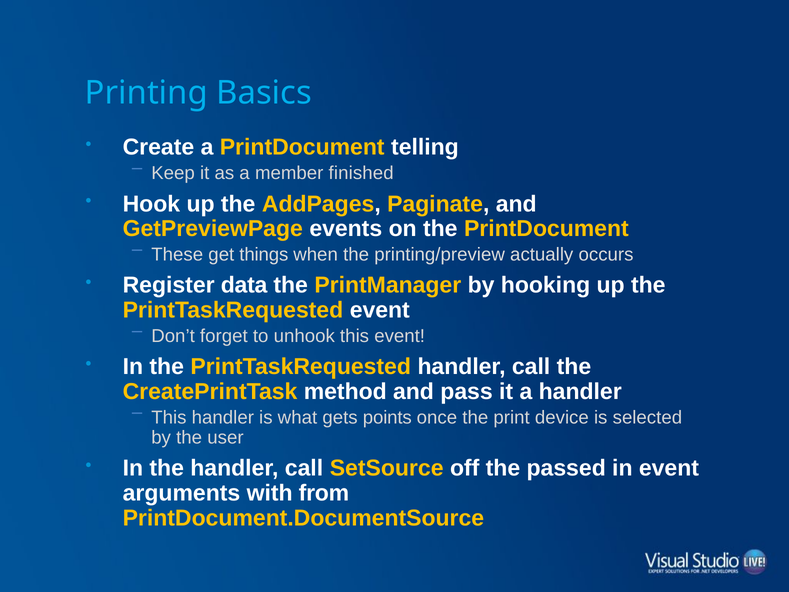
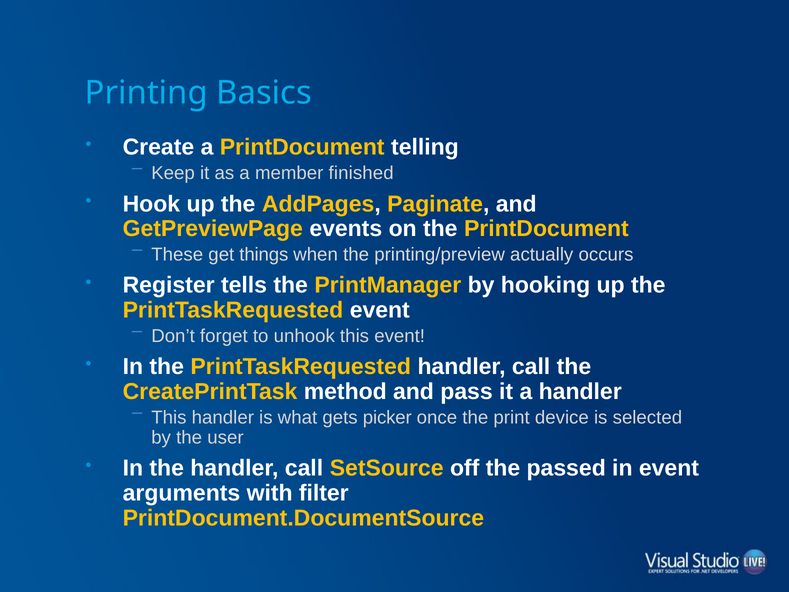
data: data -> tells (244, 285)
points: points -> picker (387, 417)
from: from -> filter (324, 493)
